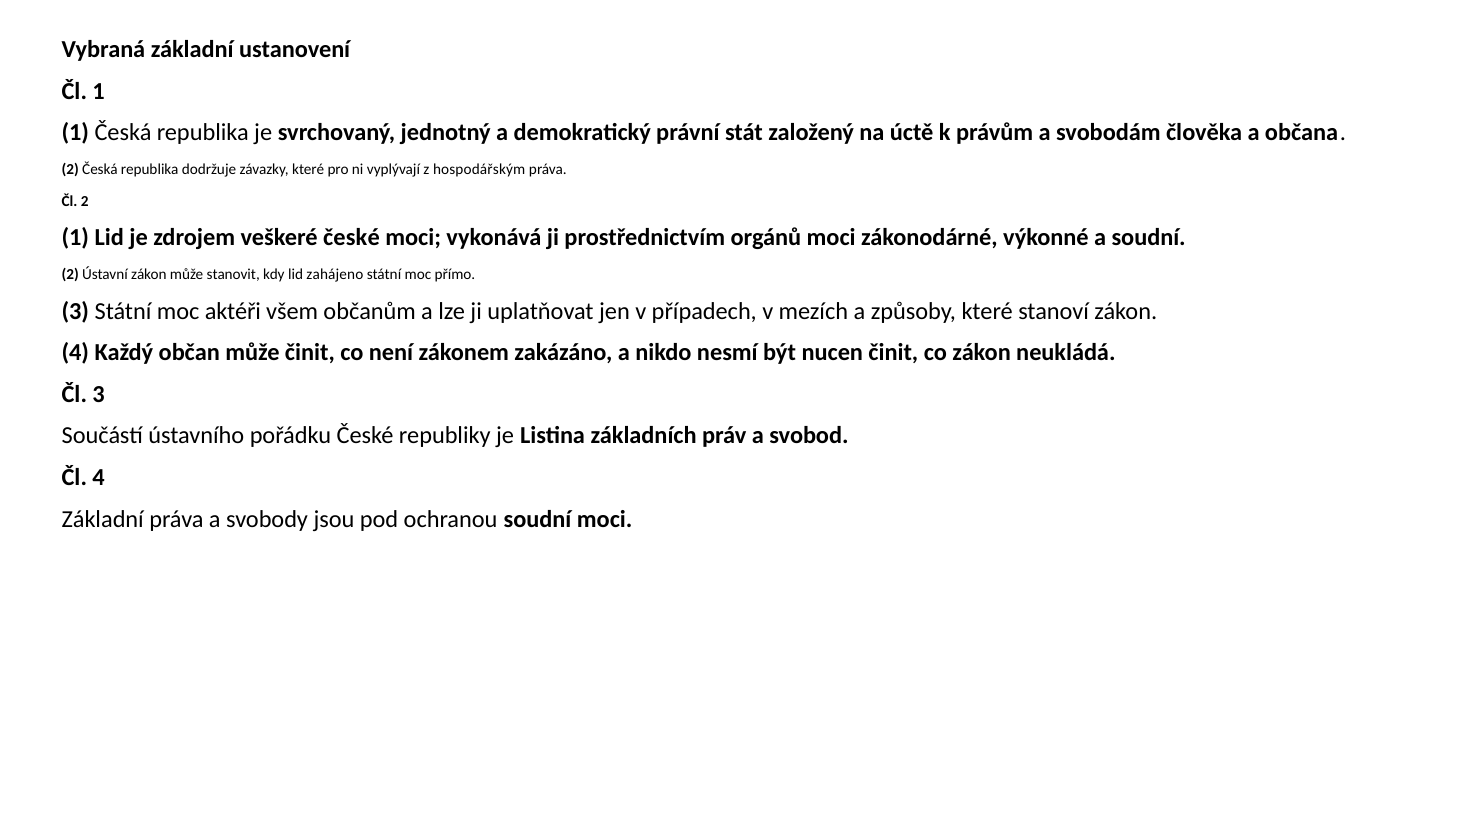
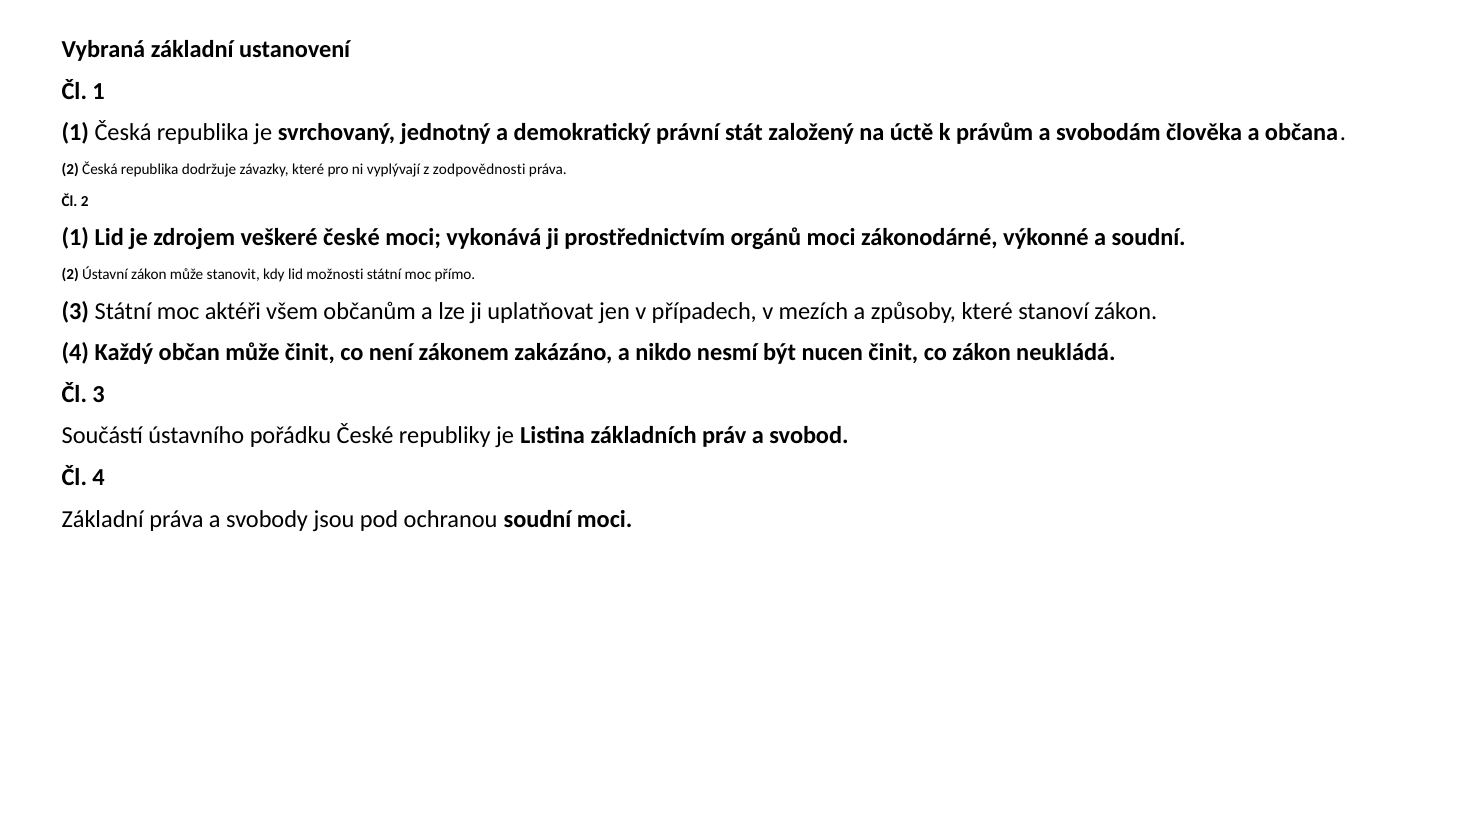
hospodářským: hospodářským -> zodpovědnosti (479, 170)
zahájeno: zahájeno -> možnosti (335, 275)
